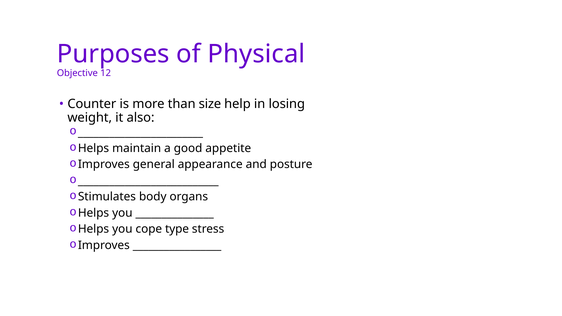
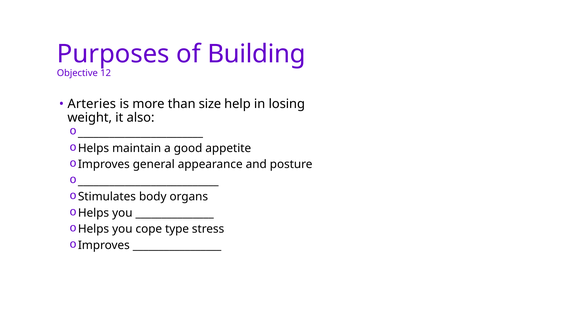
Physical: Physical -> Building (257, 54)
Counter: Counter -> Arteries (92, 104)
